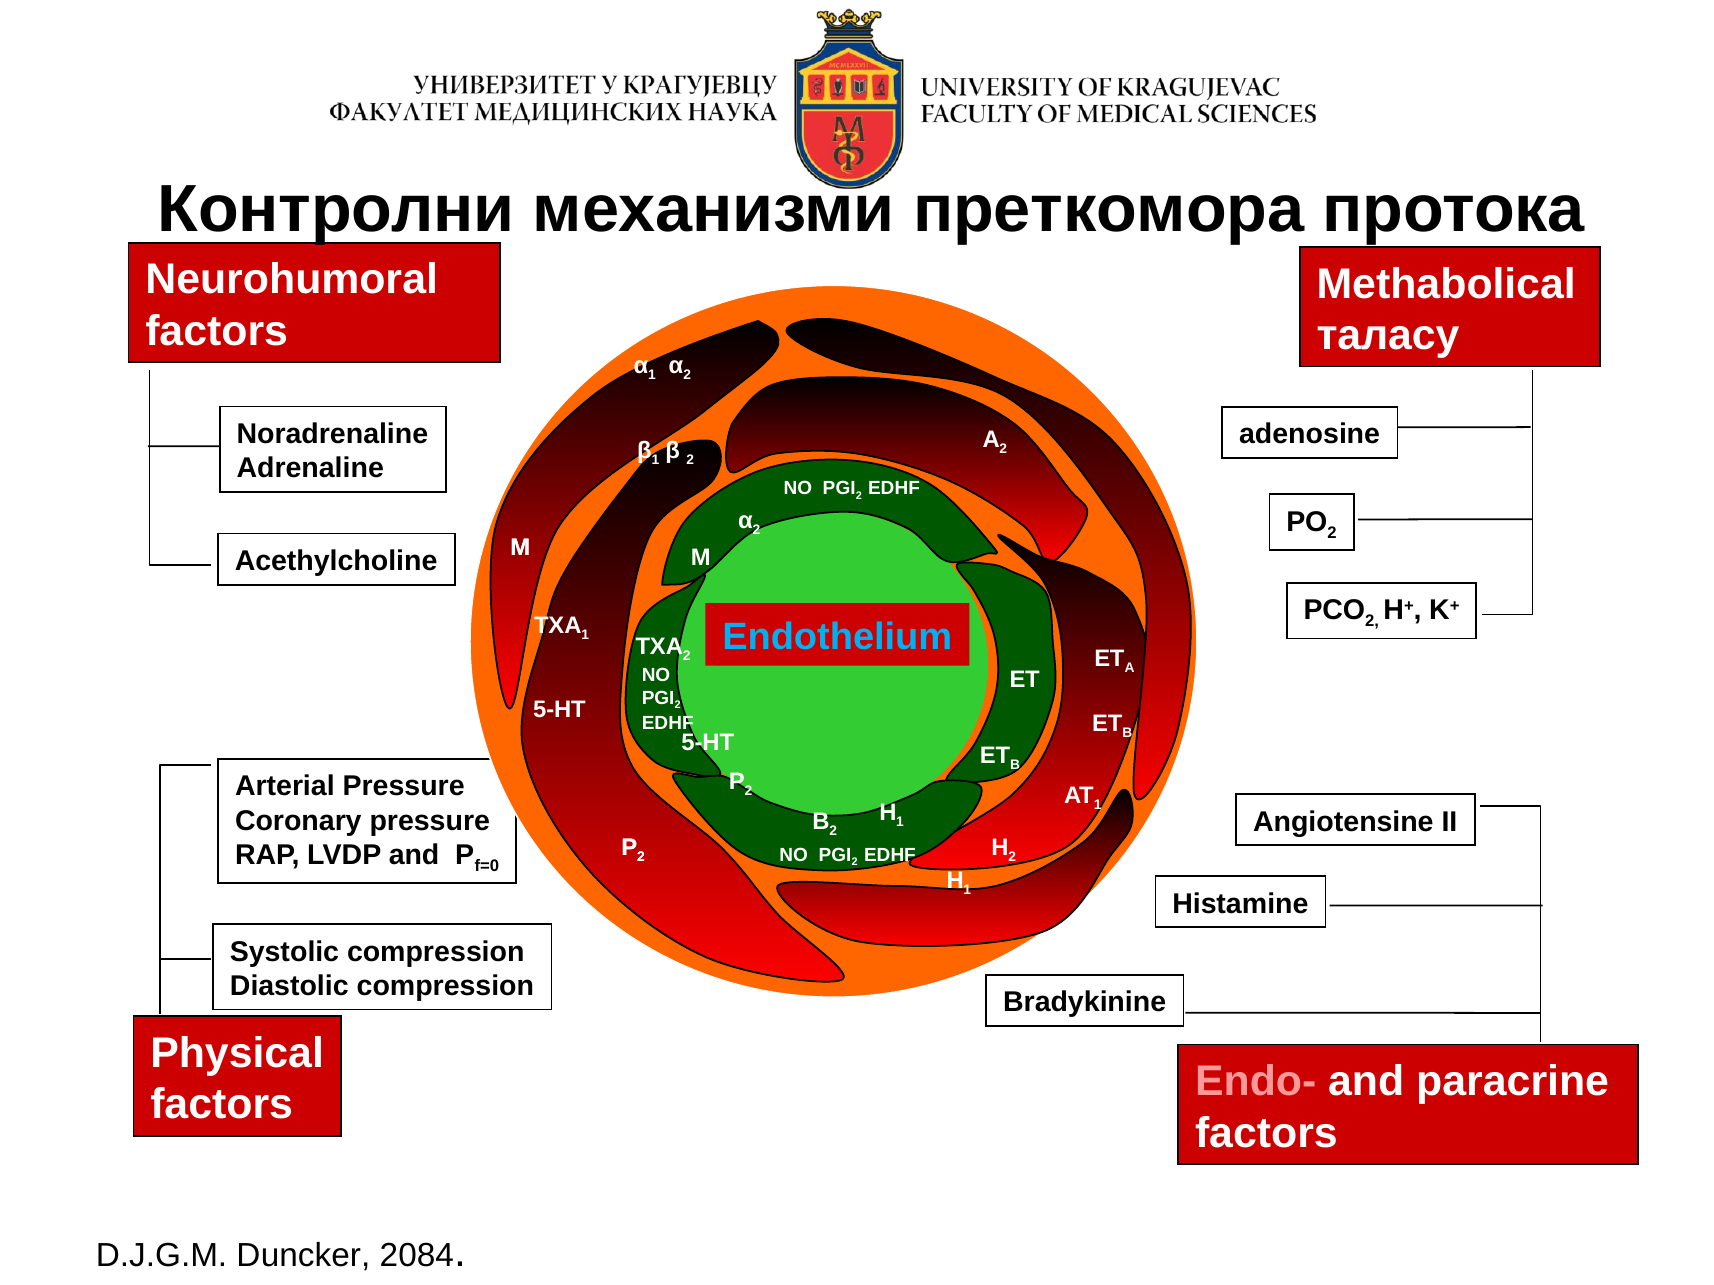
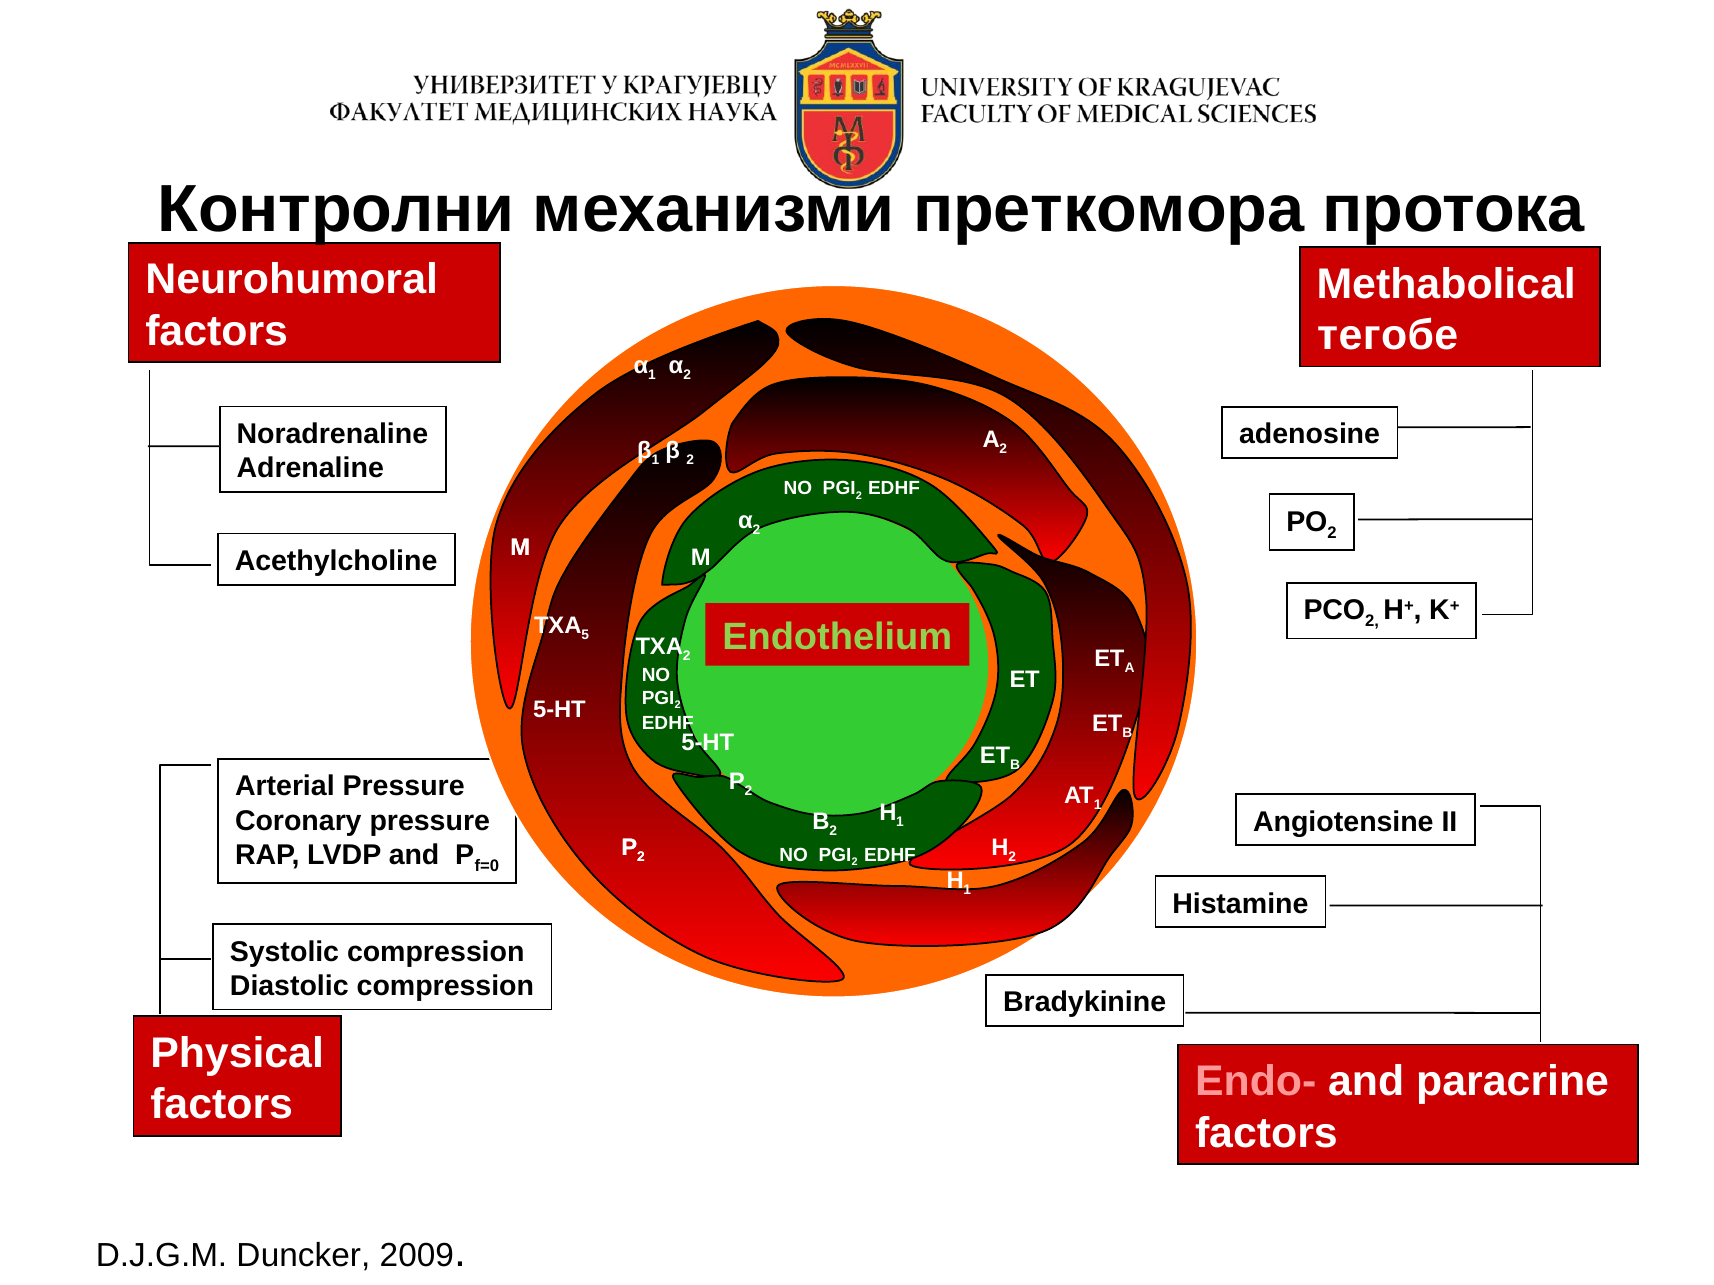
таласу: таласу -> тегобе (1388, 336)
1: 1 -> 5 (585, 636)
Endothelium colour: light blue -> light green (837, 637)
2084: 2084 -> 2009 (417, 1256)
